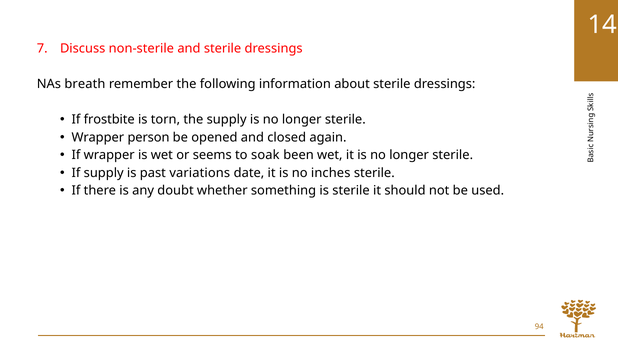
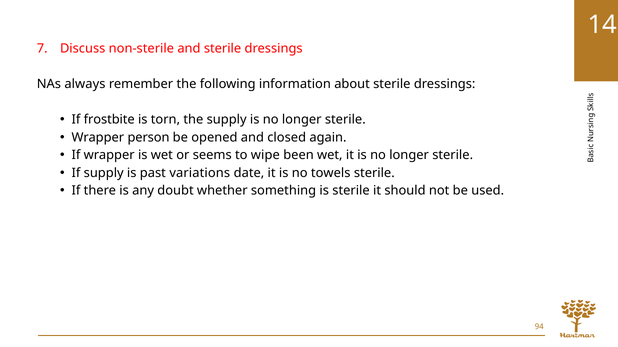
breath: breath -> always (85, 84)
soak: soak -> wipe (265, 155)
inches: inches -> towels (331, 173)
